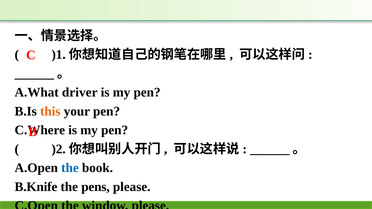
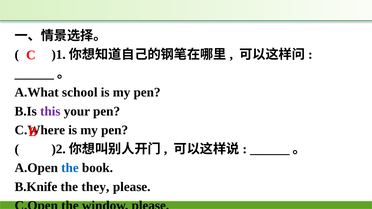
driver: driver -> school (80, 92)
this colour: orange -> purple (50, 111)
pens: pens -> they (95, 187)
